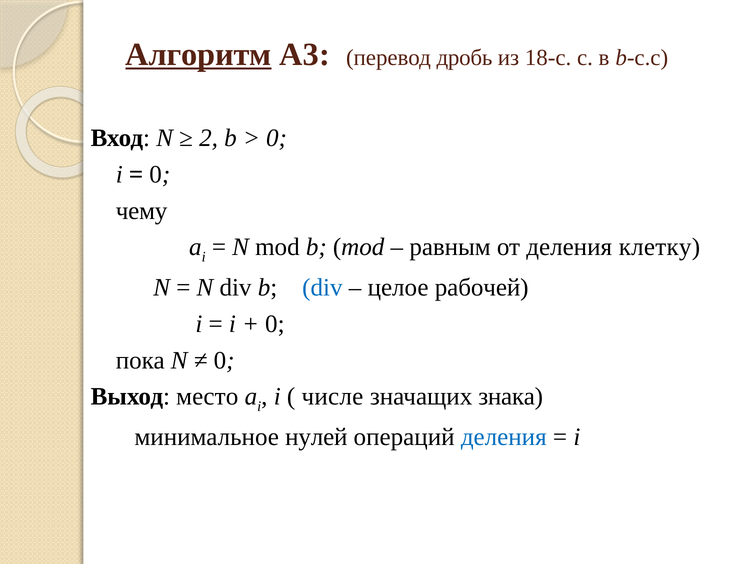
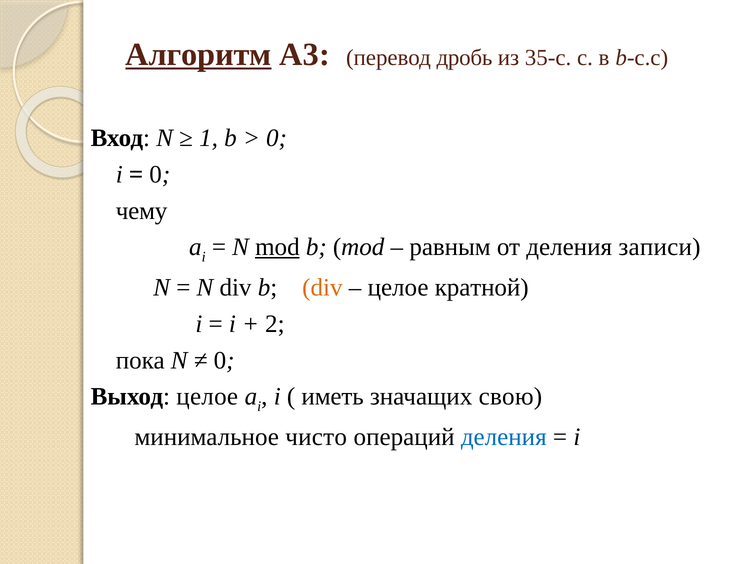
18-с: 18-с -> 35-с (548, 58)
2: 2 -> 1 (209, 138)
mod underline: none -> present (277, 247)
клетку: клетку -> записи (659, 247)
div colour: blue -> orange (322, 288)
рабочей: рабочей -> кратной (482, 288)
0: 0 -> 2 (275, 324)
Выход место: место -> целое (207, 397)
числе: числе -> иметь (333, 397)
знака: знака -> свою (510, 397)
нулей: нулей -> чисто (316, 437)
